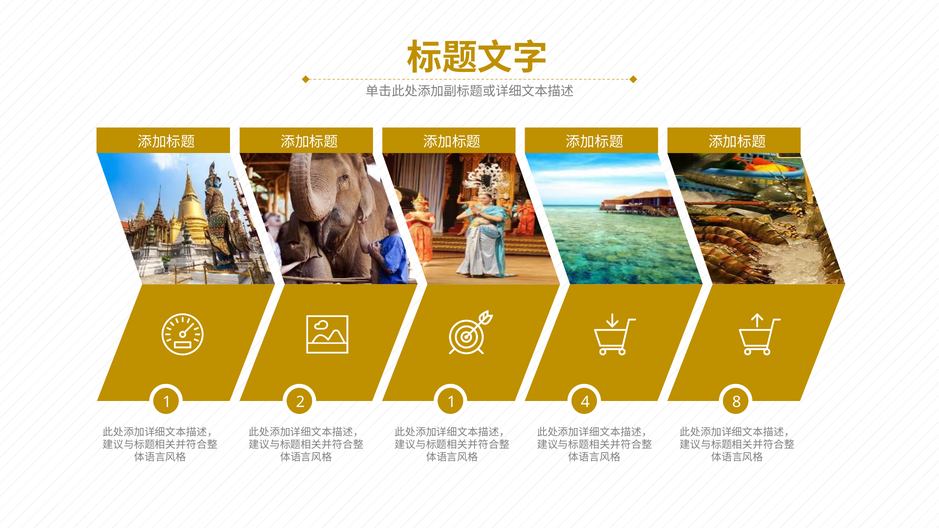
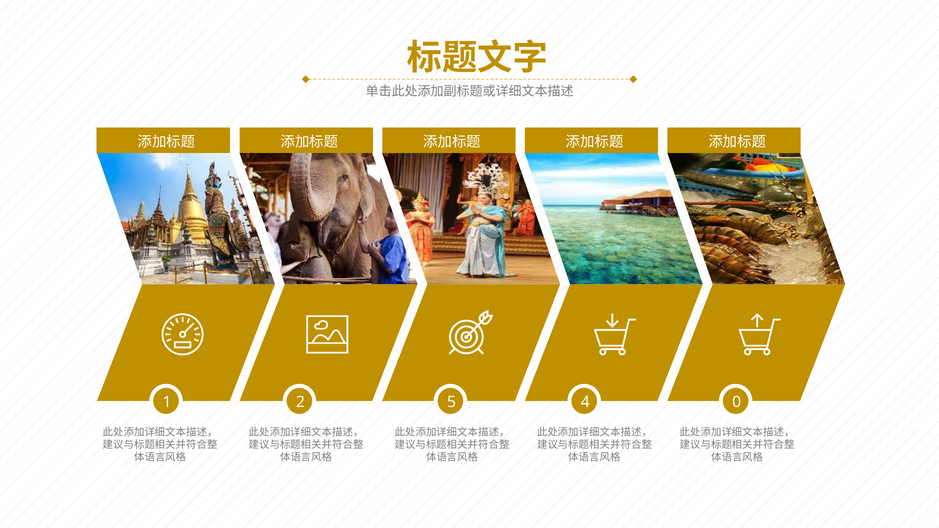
2 1: 1 -> 5 (451, 402)
8: 8 -> 0 (737, 402)
